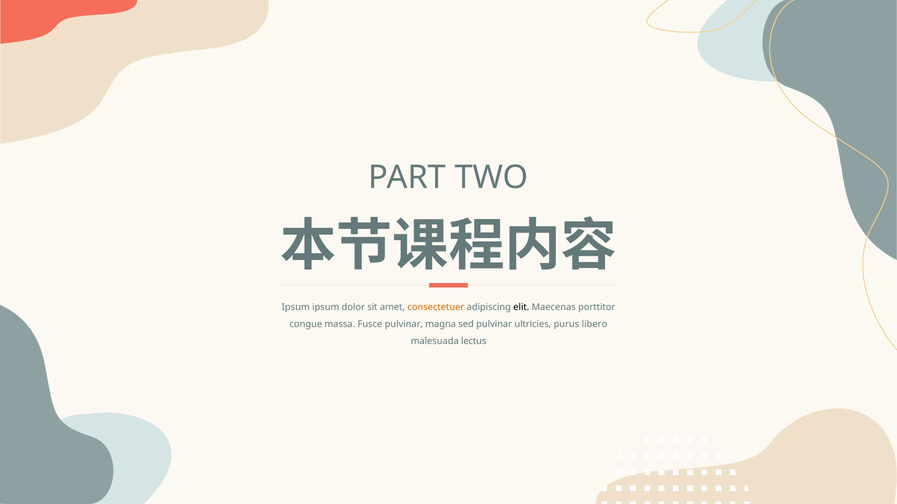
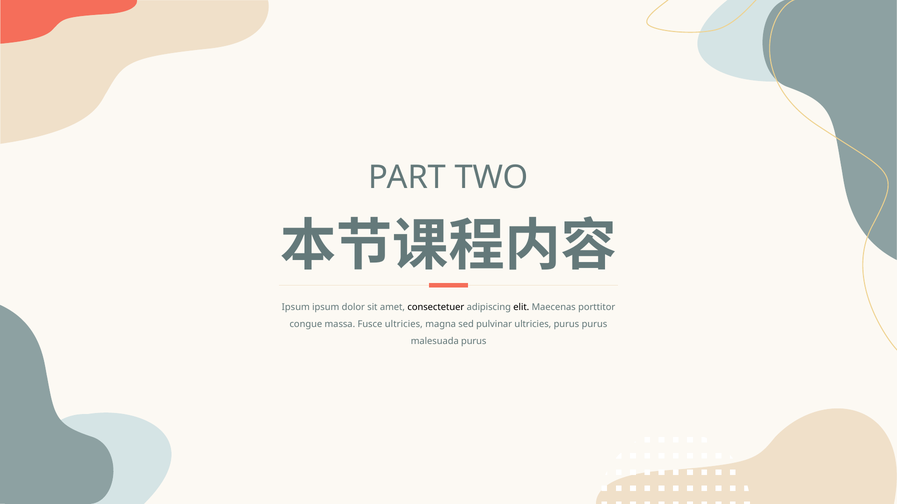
consectetuer colour: orange -> black (436, 308)
Fusce pulvinar: pulvinar -> ultricies (404, 325)
purus libero: libero -> purus (595, 325)
malesuada lectus: lectus -> purus (474, 341)
